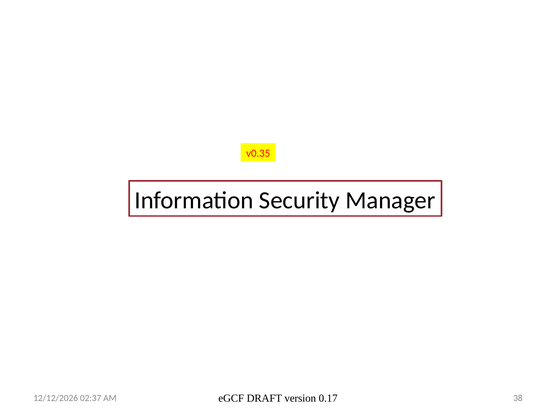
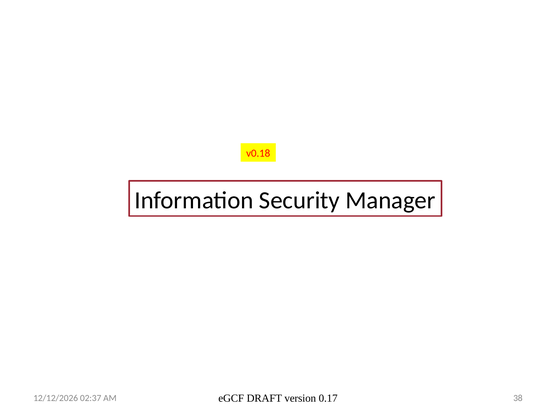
v0.35: v0.35 -> v0.18 (258, 153)
